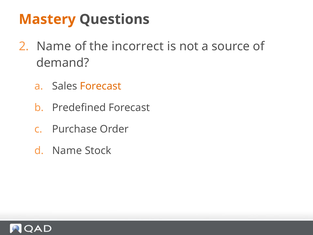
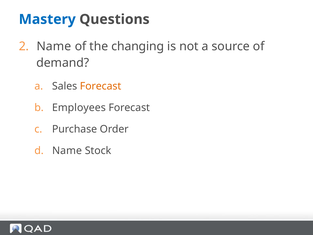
Mastery colour: orange -> blue (47, 19)
incorrect: incorrect -> changing (138, 46)
Predefined: Predefined -> Employees (79, 108)
